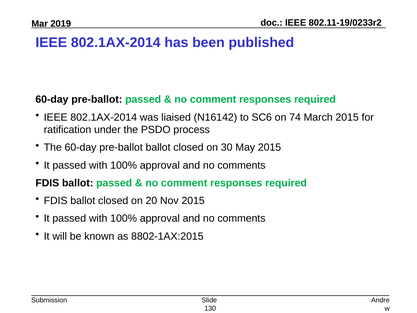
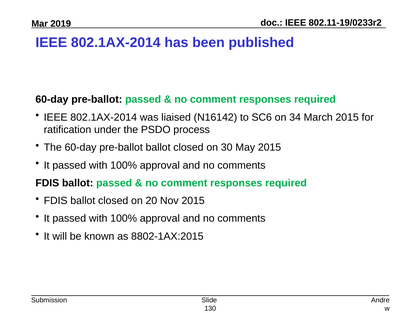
74: 74 -> 34 (295, 117)
